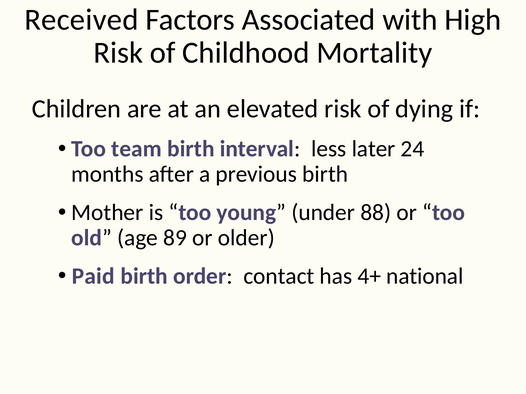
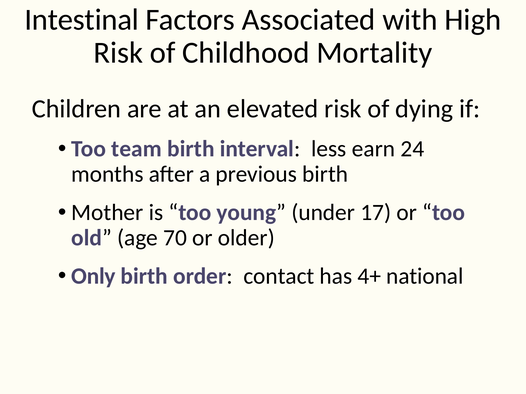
Received: Received -> Intestinal (82, 20)
later: later -> earn (373, 149)
88: 88 -> 17 (376, 213)
89: 89 -> 70 (175, 238)
Paid: Paid -> Only (93, 276)
